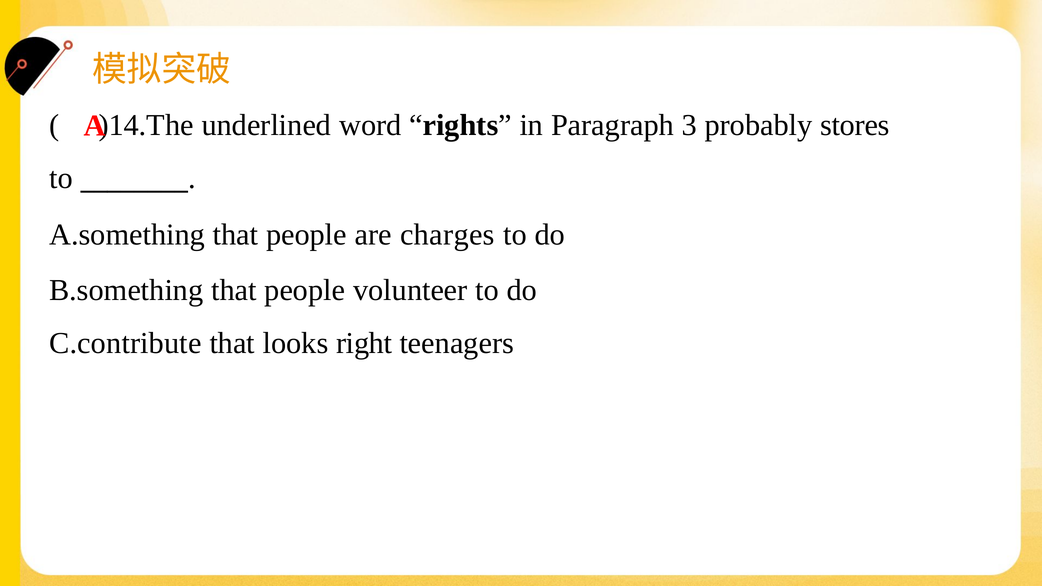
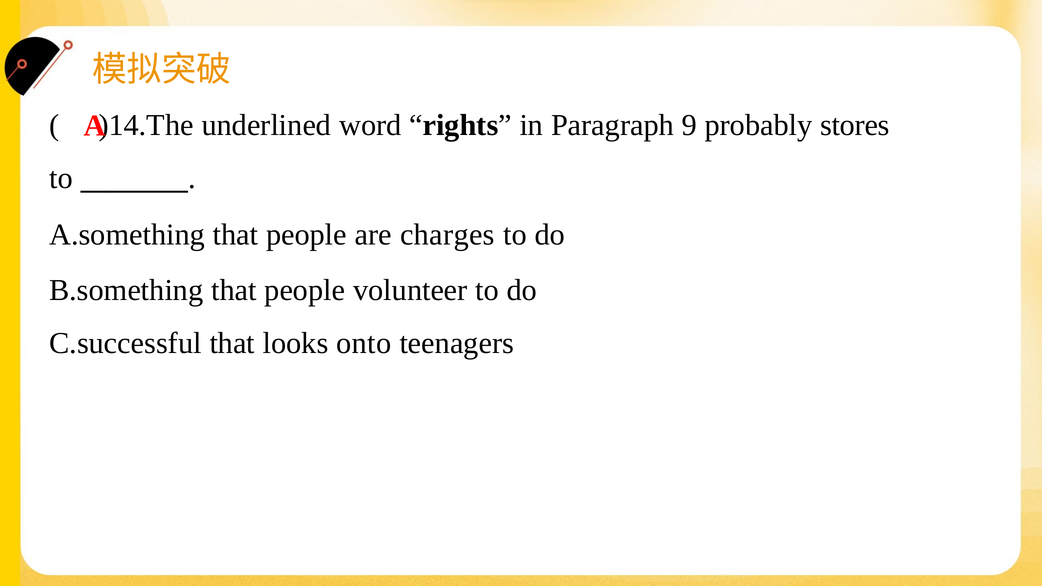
3: 3 -> 9 (689, 125)
C.contribute: C.contribute -> C.successful (125, 343)
right: right -> onto (364, 343)
